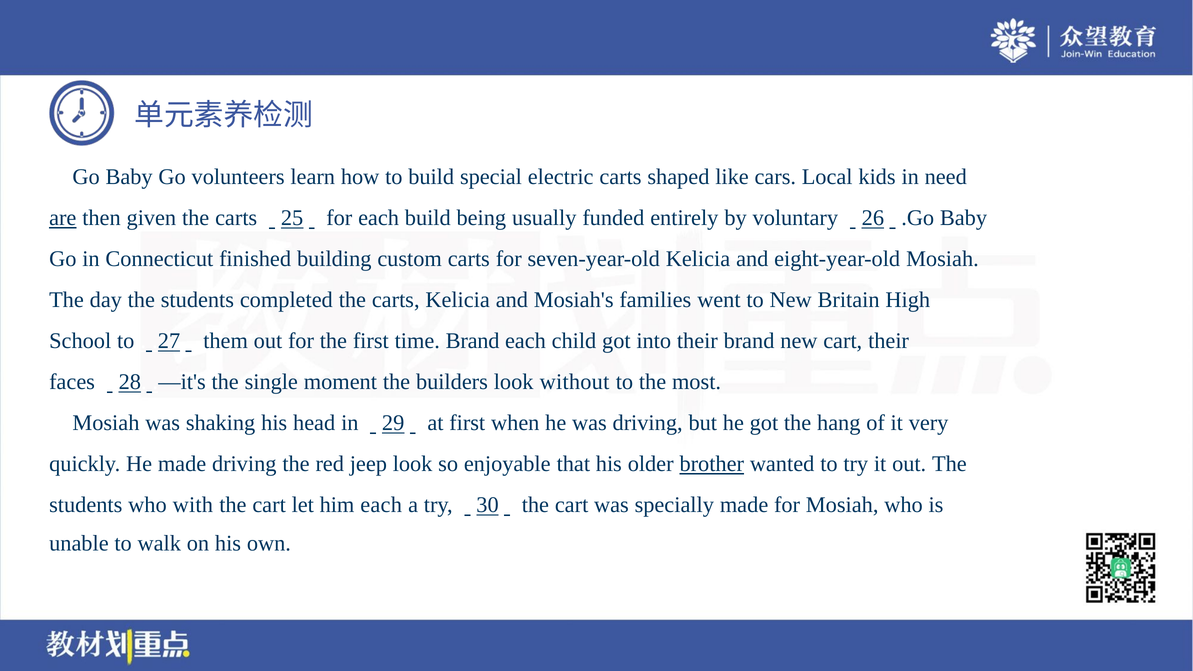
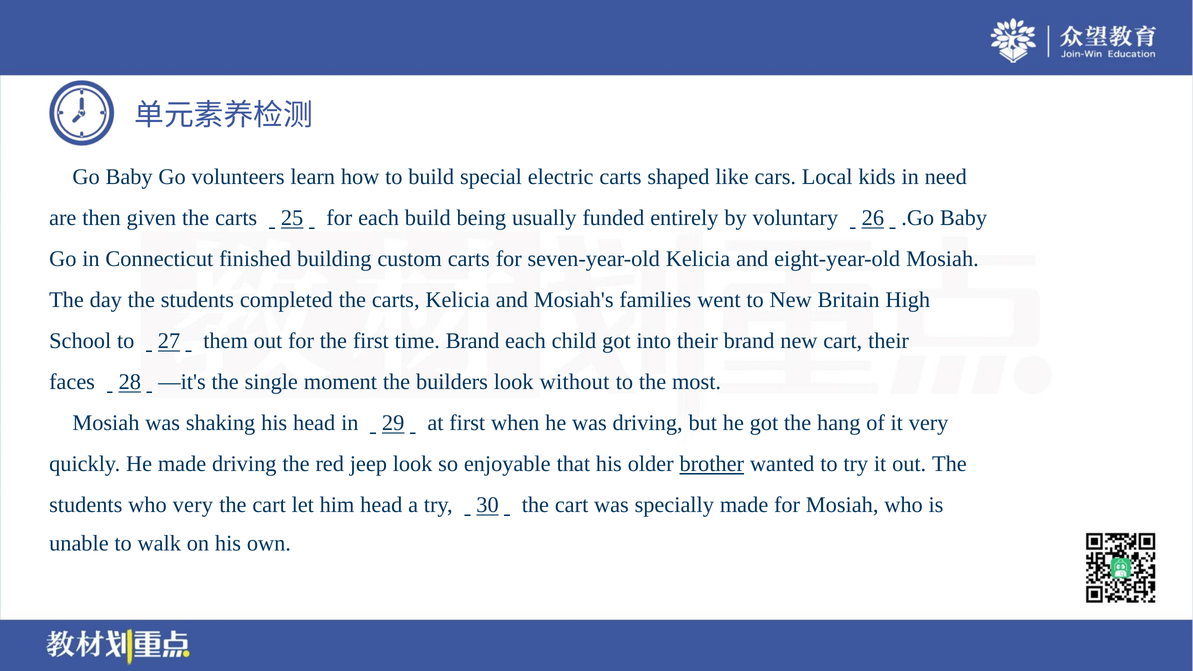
are underline: present -> none (63, 218)
who with: with -> very (193, 505)
him each: each -> head (381, 505)
